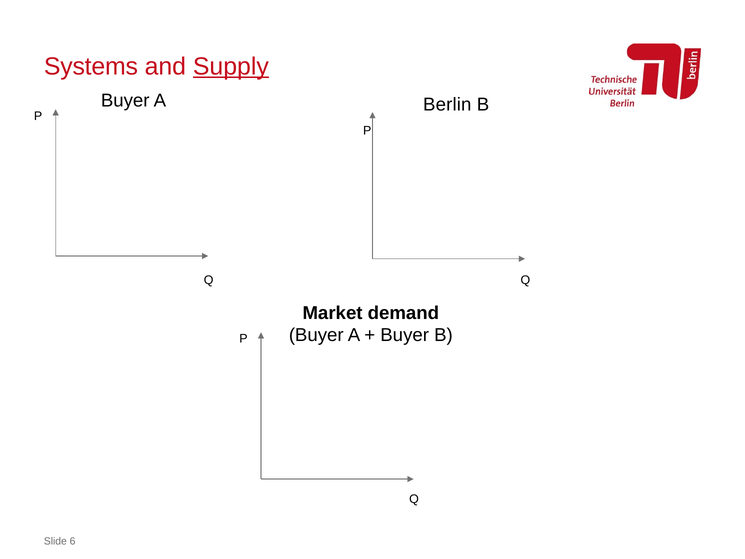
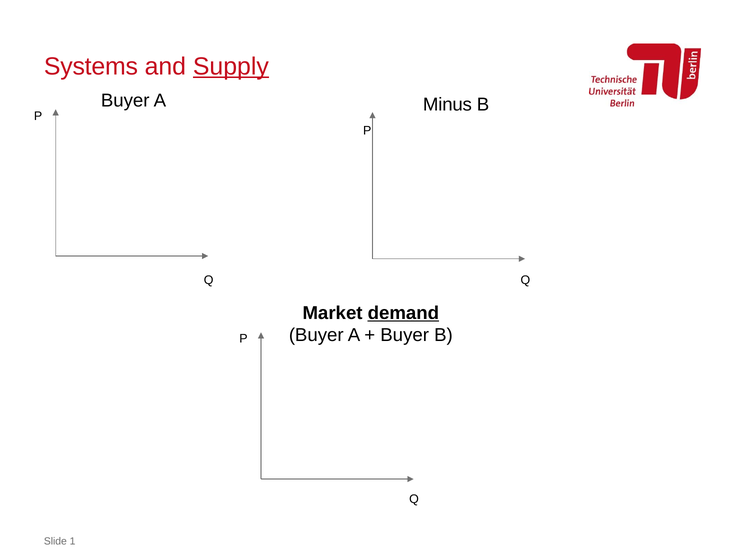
Berlin: Berlin -> Minus (447, 105)
demand underline: none -> present (403, 313)
6: 6 -> 1 (73, 541)
